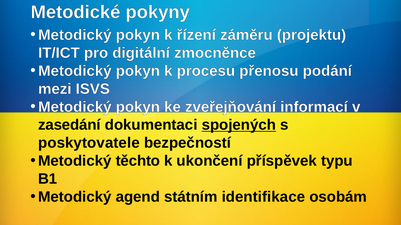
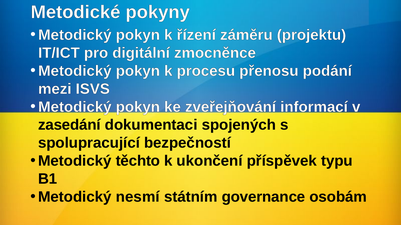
spojených underline: present -> none (239, 125)
poskytovatele: poskytovatele -> spolupracující (89, 143)
agend: agend -> nesmí (138, 197)
identifikace: identifikace -> governance (264, 197)
